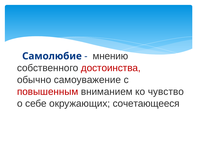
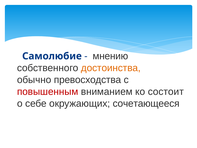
достоинства colour: red -> orange (111, 68)
самоуважение: самоуважение -> превосходства (88, 80)
чувство: чувство -> состоит (166, 91)
